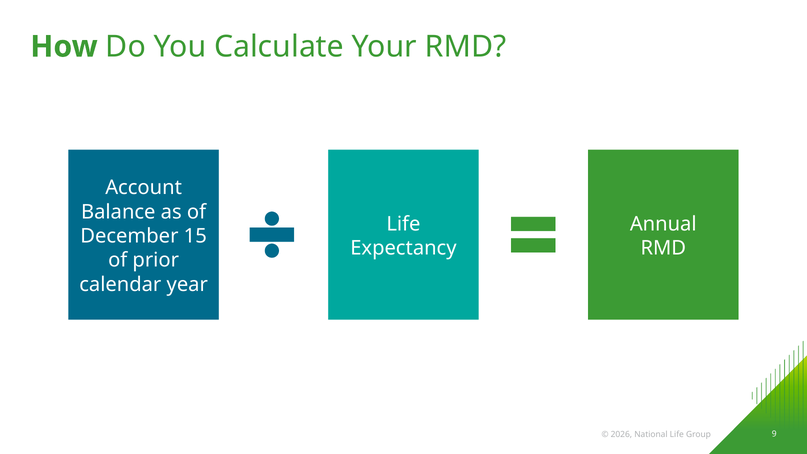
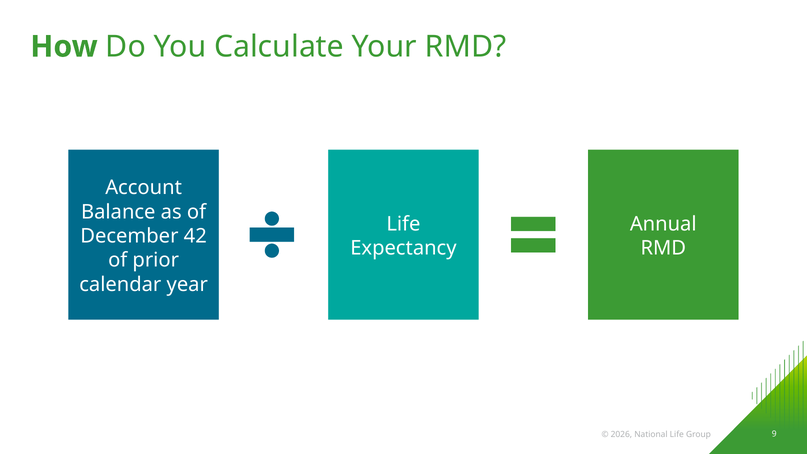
15: 15 -> 42 (195, 236)
